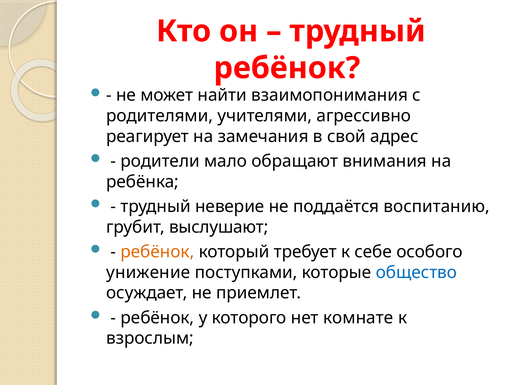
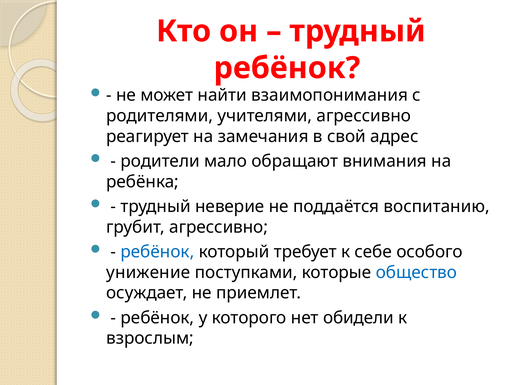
грубит выслушают: выслушают -> агрессивно (219, 227)
ребёнок colour: orange -> blue (157, 252)
комнате: комнате -> обидели (358, 318)
